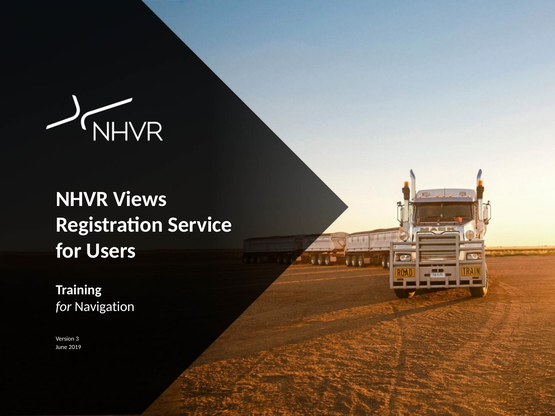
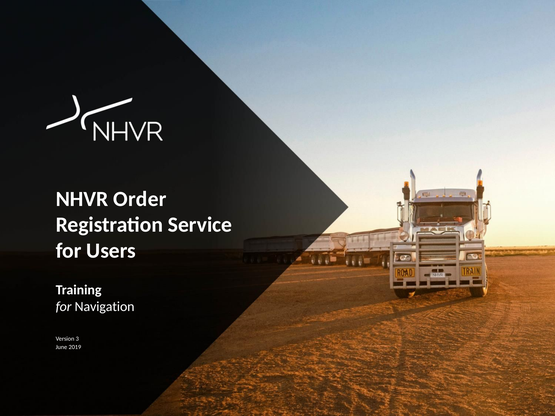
Views: Views -> Order (140, 199)
